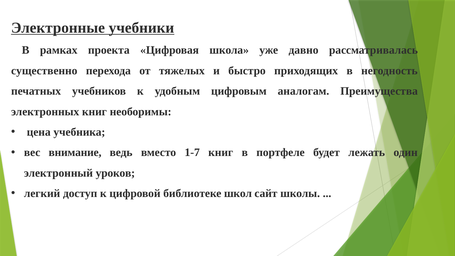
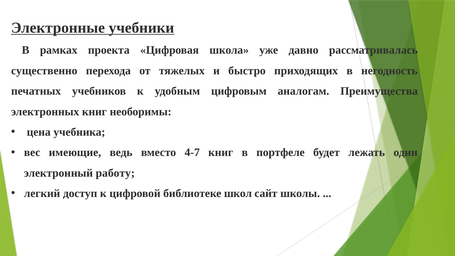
внимание: внимание -> имеющие (75, 153)
1-7: 1-7 -> 4-7 (192, 153)
уроков: уроков -> работу (115, 173)
